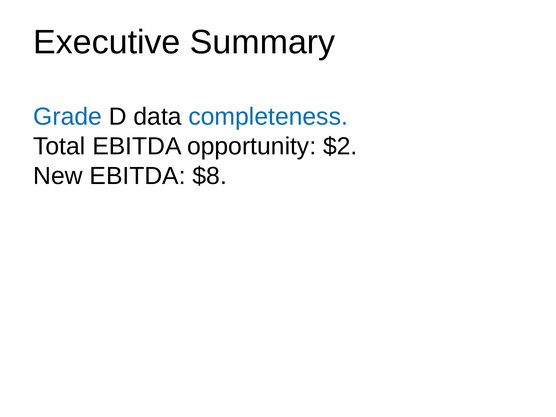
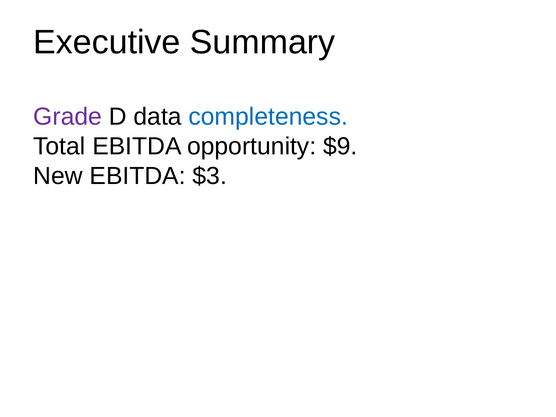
Grade colour: blue -> purple (68, 117)
$2: $2 -> $9 (340, 146)
$8: $8 -> $3 (210, 176)
